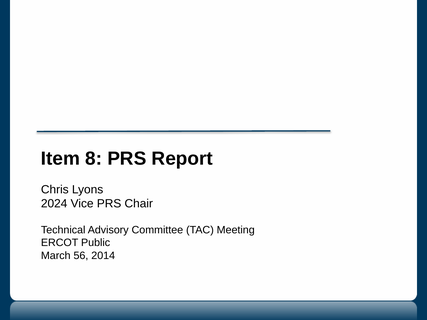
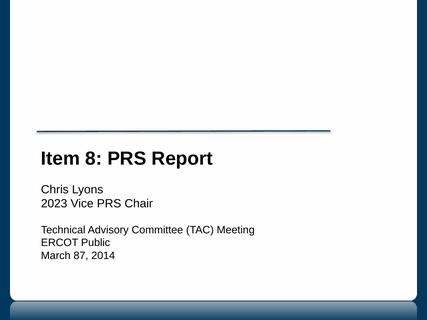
2024: 2024 -> 2023 (54, 204)
56: 56 -> 87 (81, 256)
